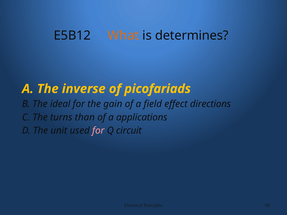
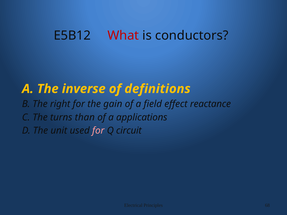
What colour: orange -> red (123, 36)
determines: determines -> conductors (192, 36)
picofariads: picofariads -> definitions (157, 89)
ideal: ideal -> right (60, 104)
directions: directions -> reactance (210, 104)
